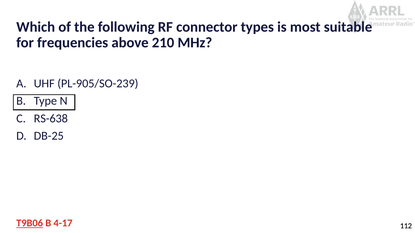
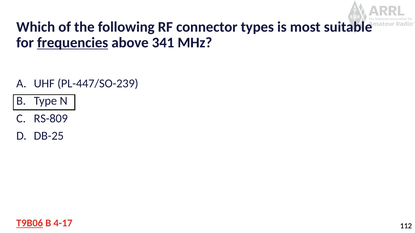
frequencies underline: none -> present (73, 43)
210: 210 -> 341 (163, 43)
PL-905/SO-239: PL-905/SO-239 -> PL-447/SO-239 (98, 84)
RS-638: RS-638 -> RS-809 (51, 119)
